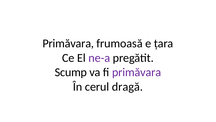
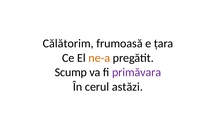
Primăvara: Primăvara -> Călătorim (68, 43)
ne-a colour: purple -> orange (99, 58)
dragă: dragă -> astăzi (127, 86)
